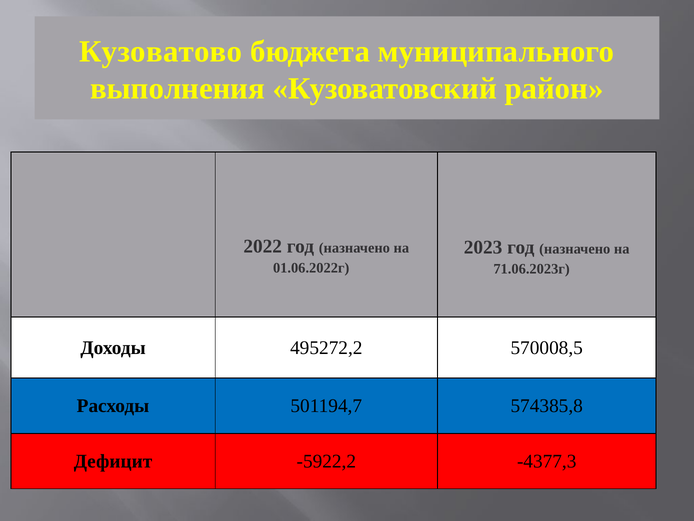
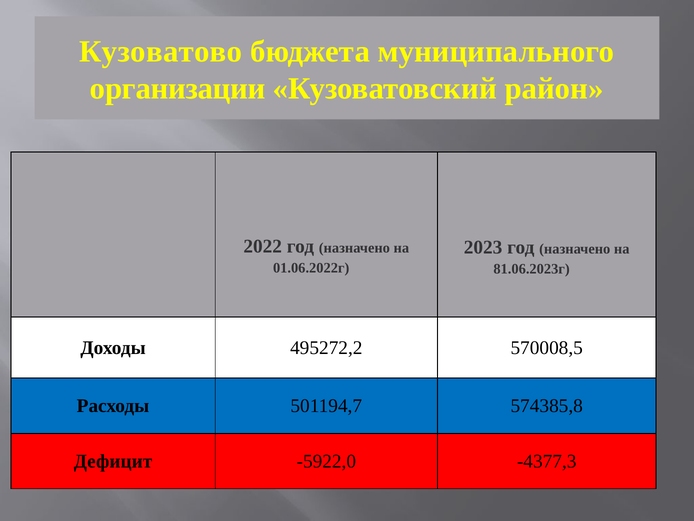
выполнения: выполнения -> организации (178, 88)
71.06.2023г: 71.06.2023г -> 81.06.2023г (532, 269)
-5922,2: -5922,2 -> -5922,0 (326, 461)
